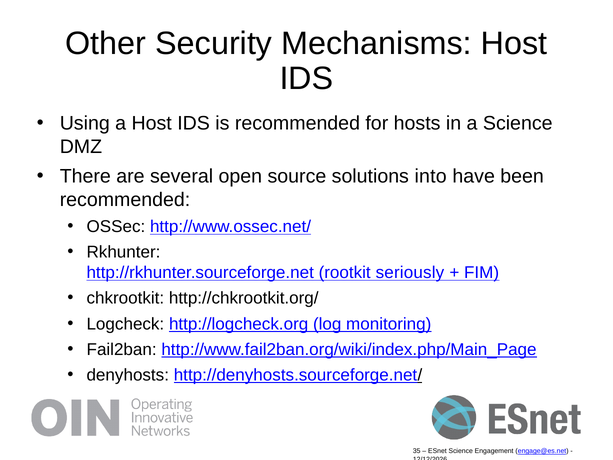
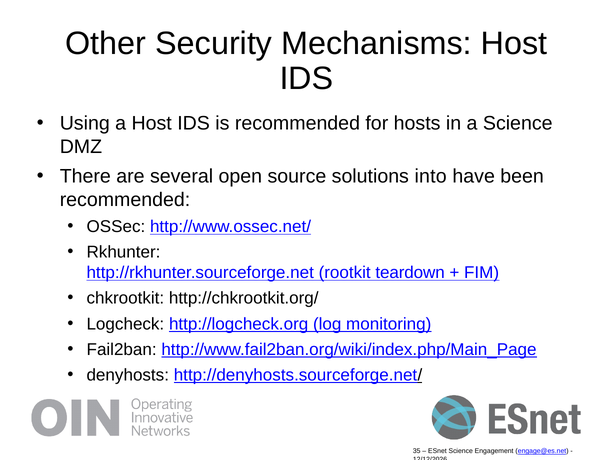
seriously: seriously -> teardown (410, 273)
